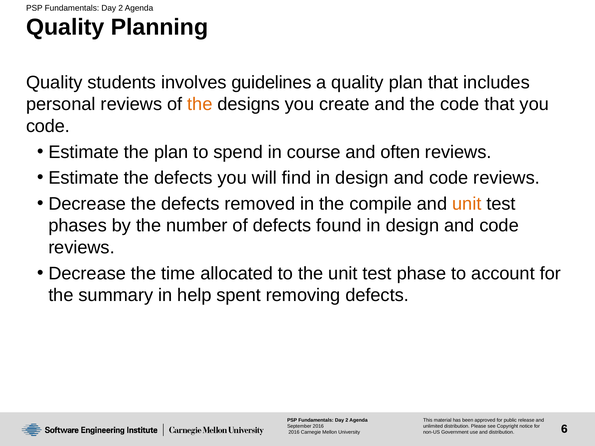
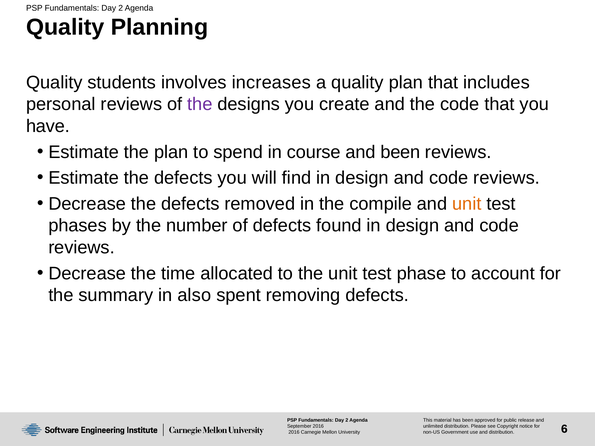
guidelines: guidelines -> increases (271, 83)
the colour: orange -> purple (200, 104)
code: code -> have (48, 126)
and often: often -> been (400, 152)
help: help -> also (194, 295)
